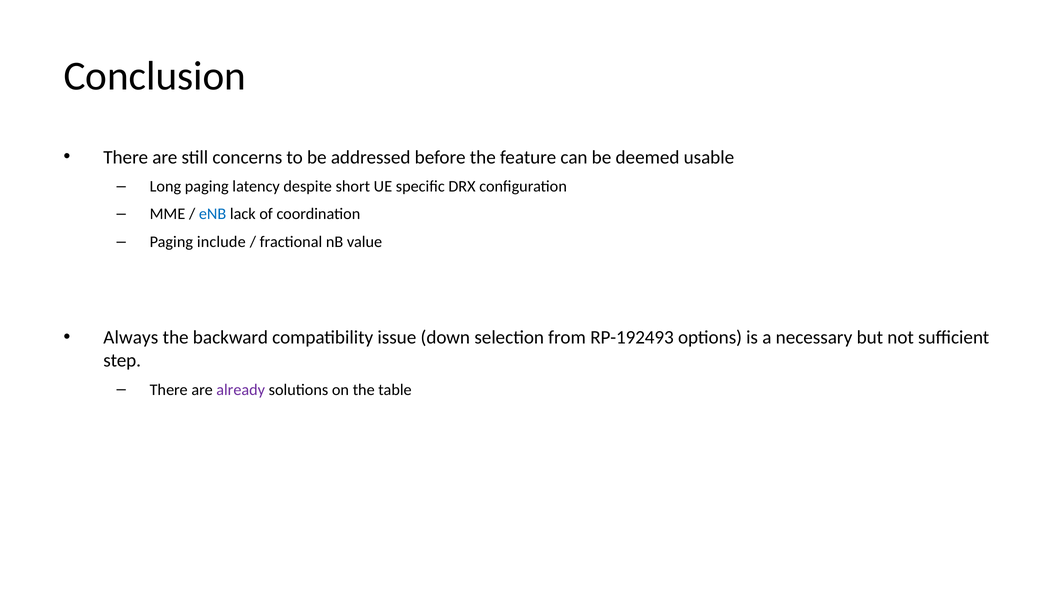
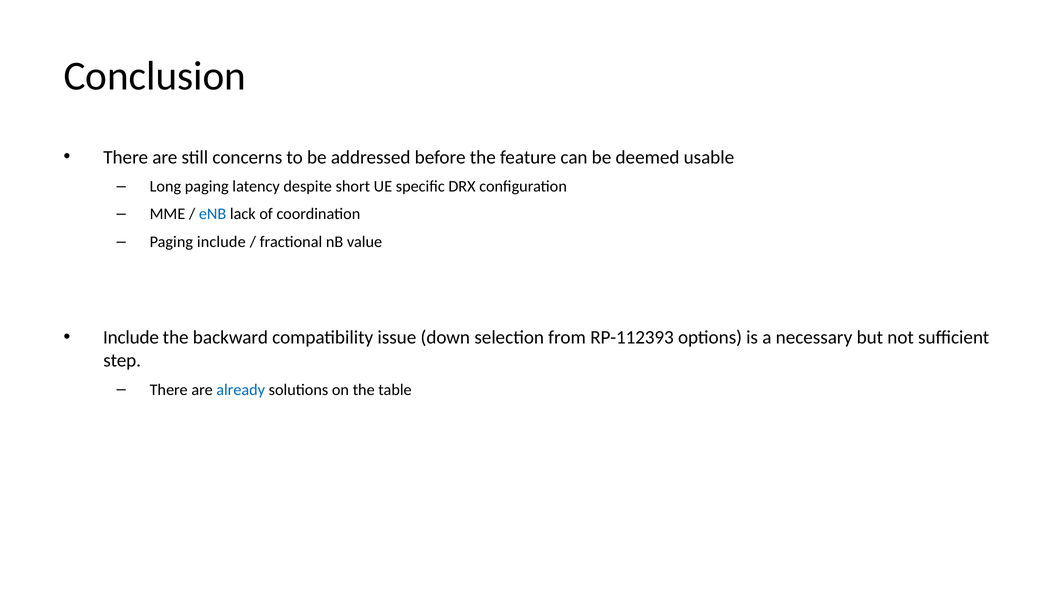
Always: Always -> Include (131, 338)
RP-192493: RP-192493 -> RP-112393 (632, 338)
already colour: purple -> blue (241, 390)
